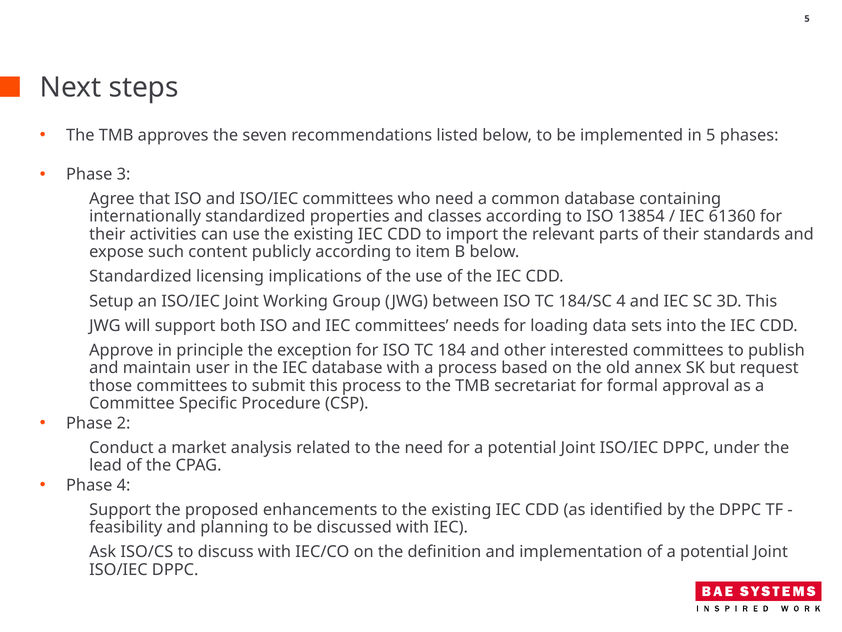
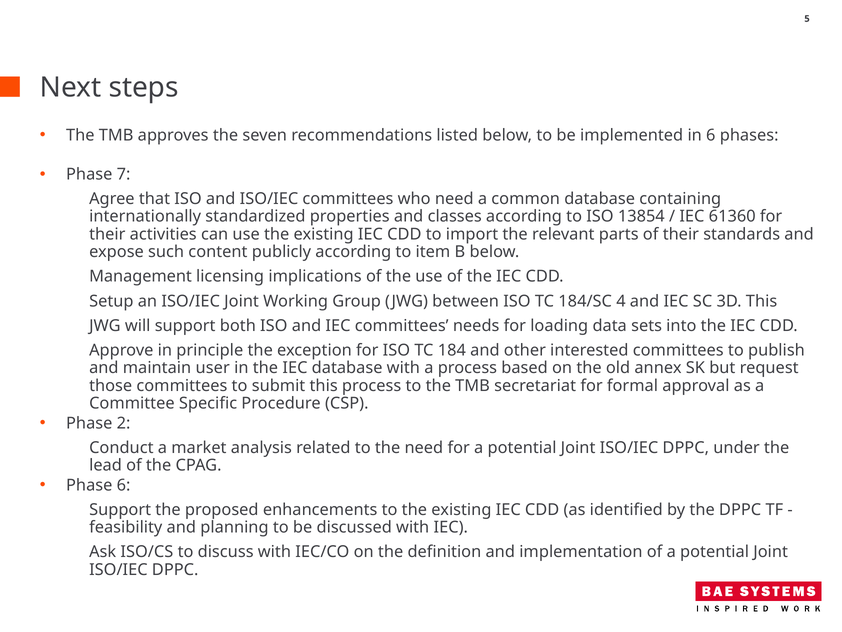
in 5: 5 -> 6 (711, 135)
3: 3 -> 7 (124, 174)
Standardized: Standardized -> Management (141, 276)
Phase 4: 4 -> 6 (124, 485)
